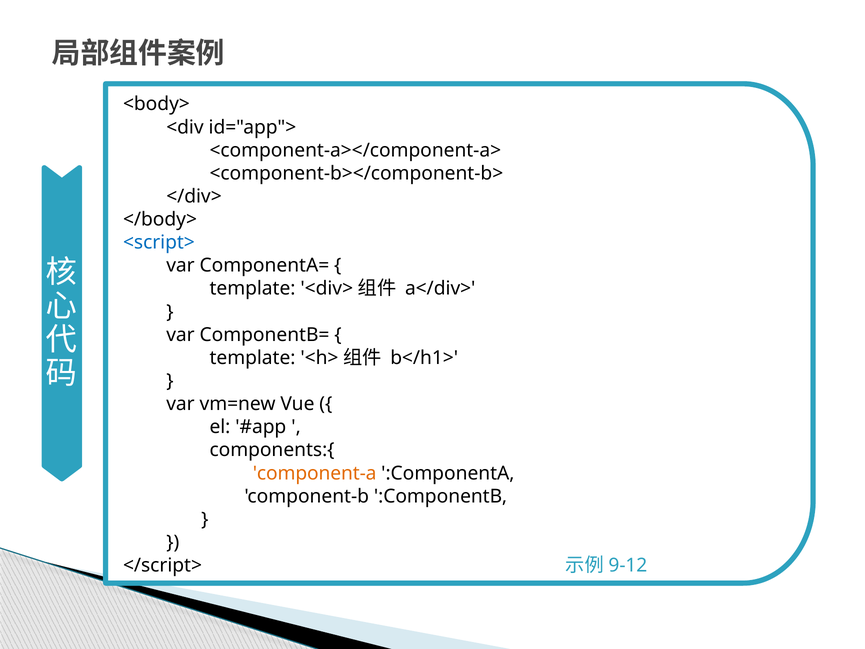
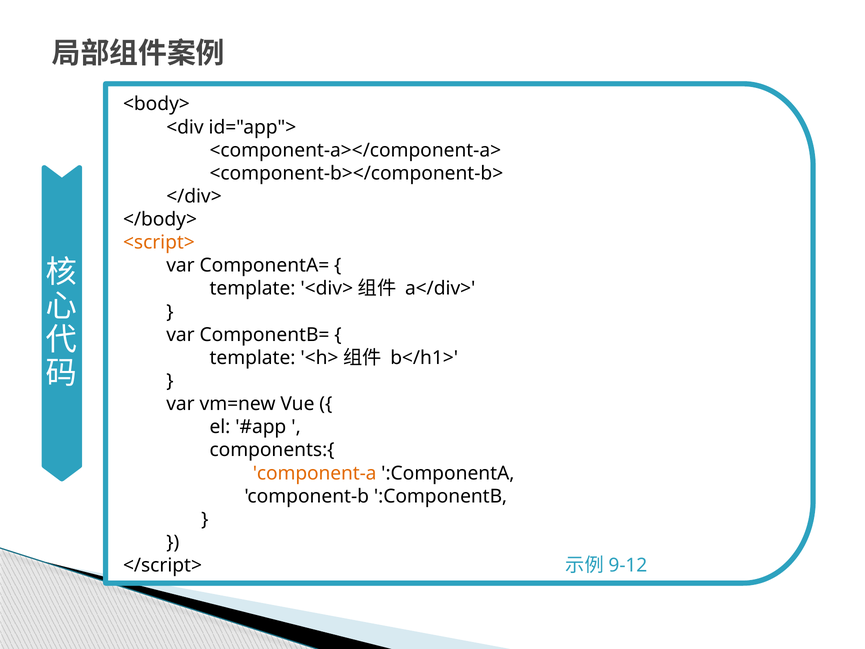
<script> colour: blue -> orange (159, 242)
